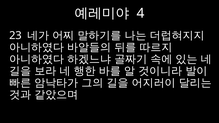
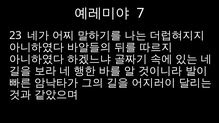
4: 4 -> 7 (141, 13)
